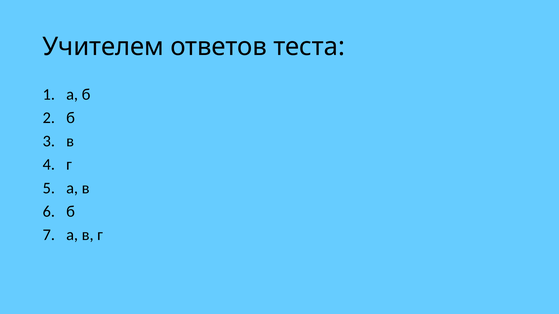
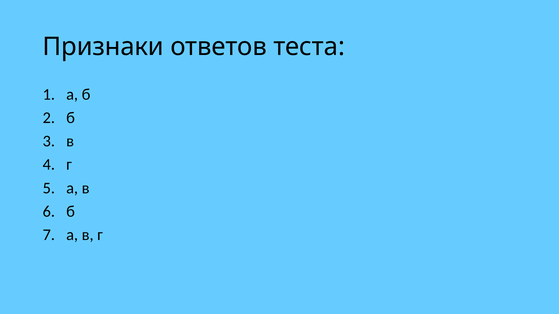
Учителем: Учителем -> Признаки (103, 47)
